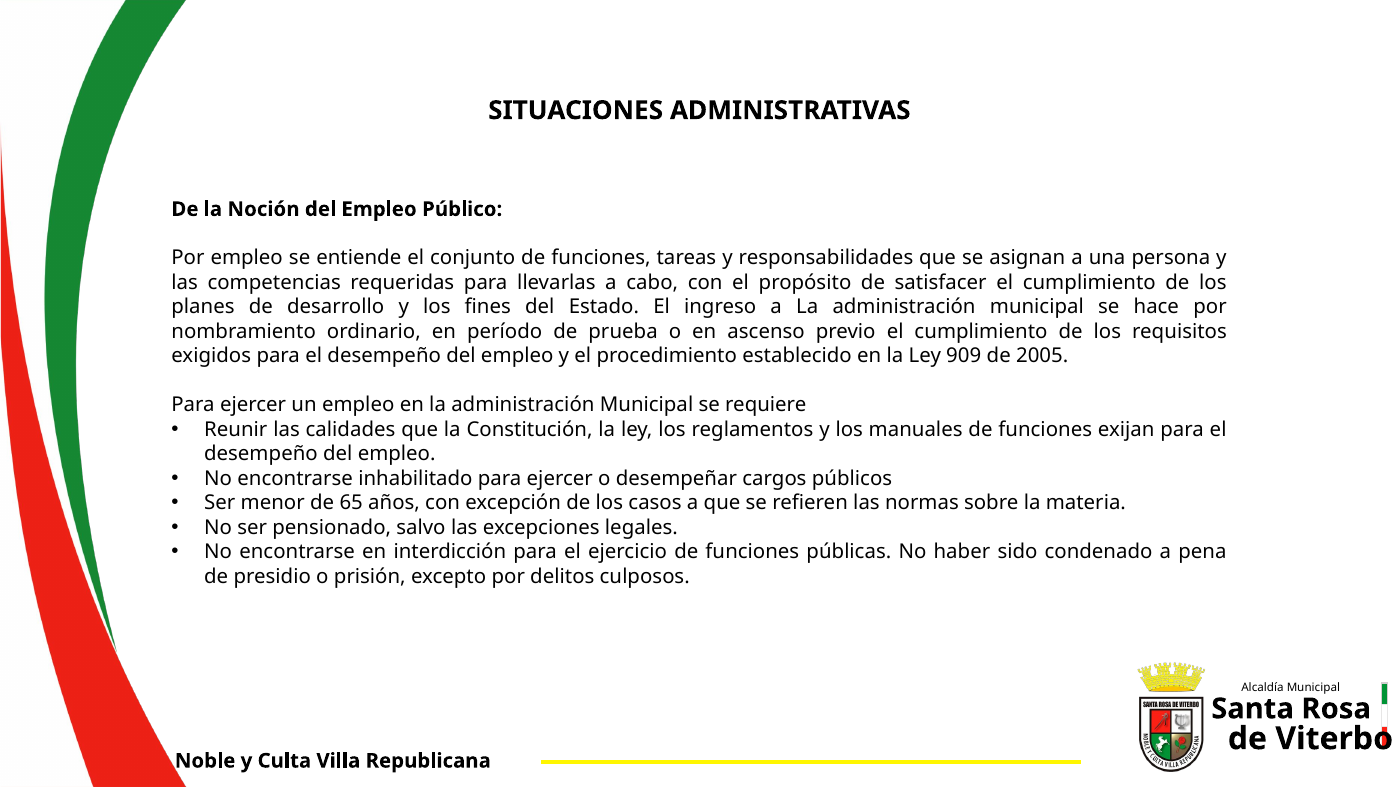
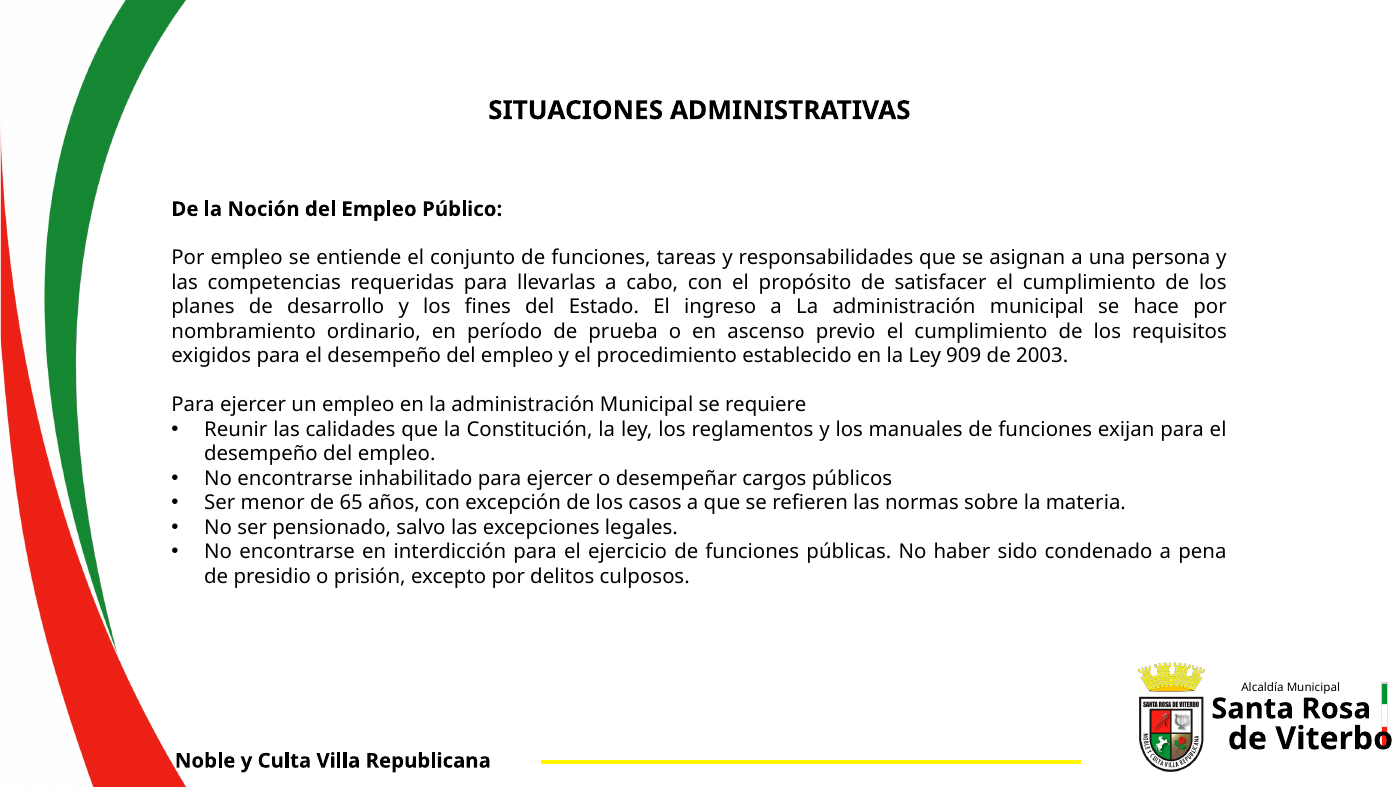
2005: 2005 -> 2003 (1042, 356)
